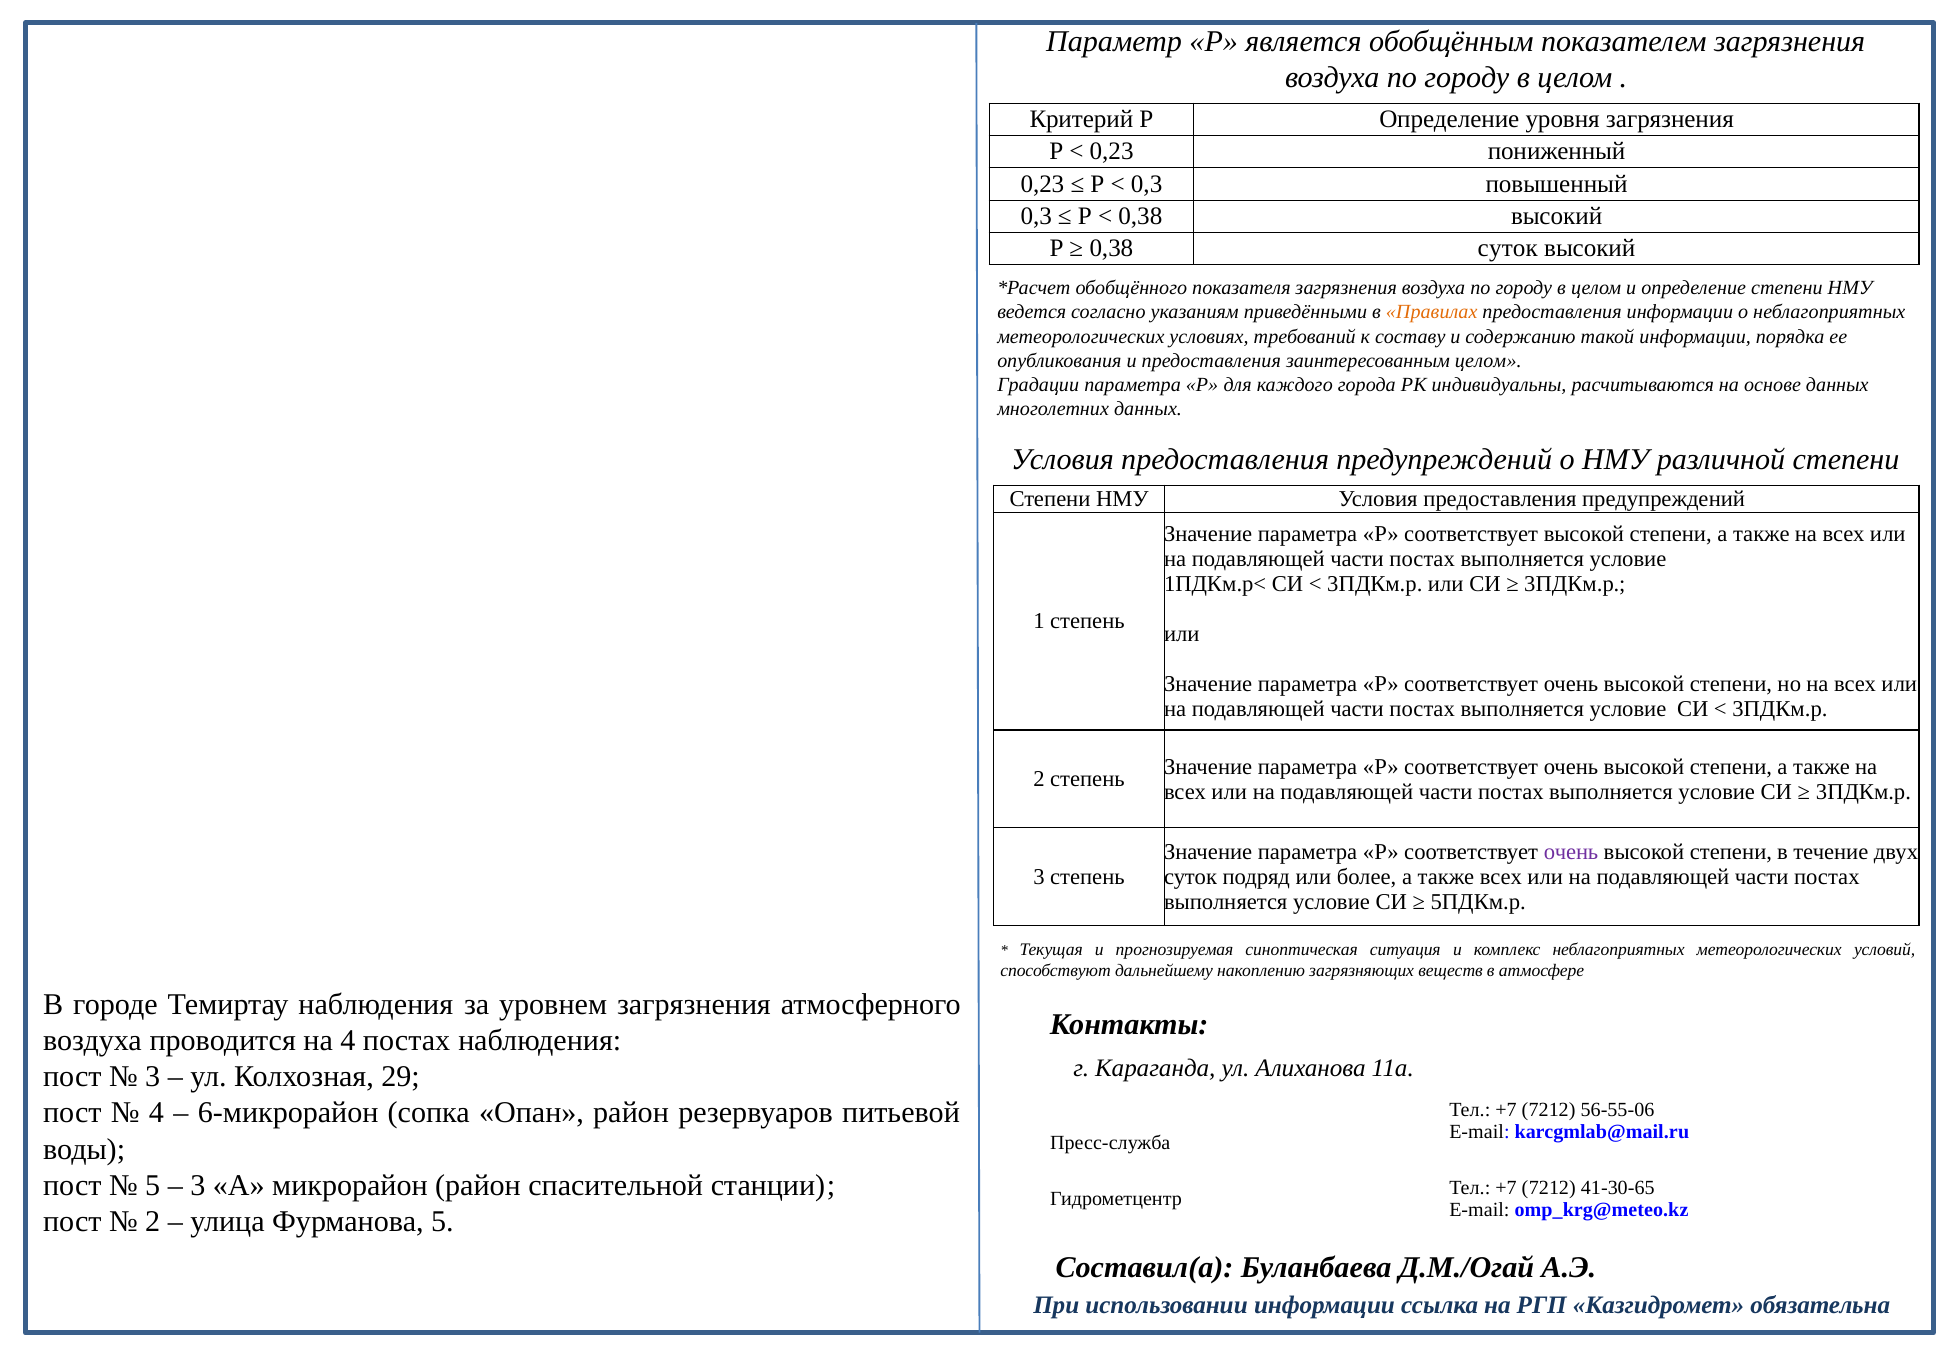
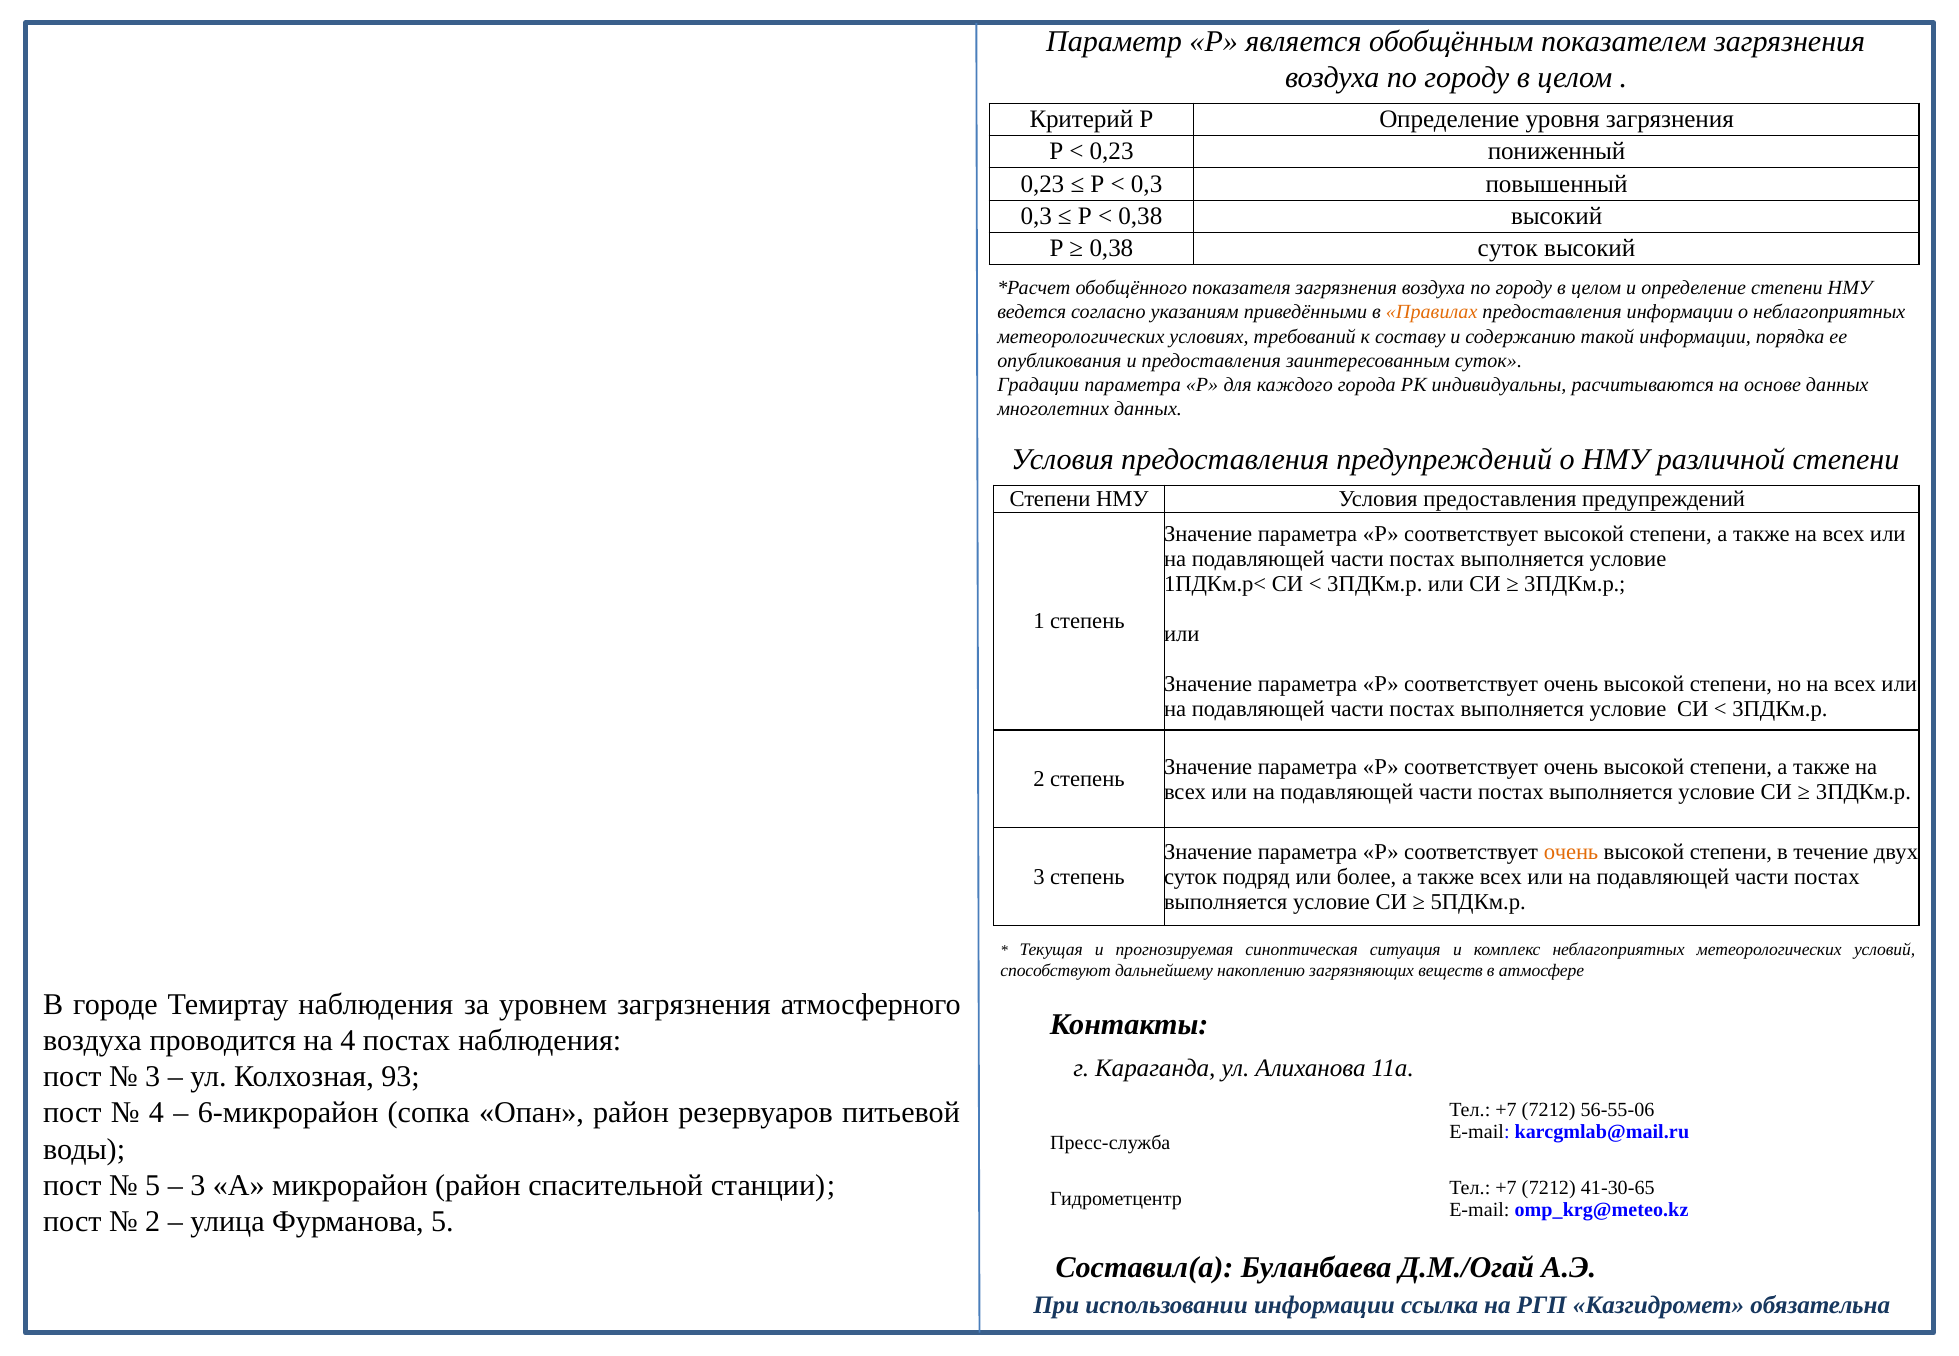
заинтересованным целом: целом -> суток (1488, 361)
очень colour: purple -> orange (1571, 852)
29: 29 -> 93 (401, 1077)
